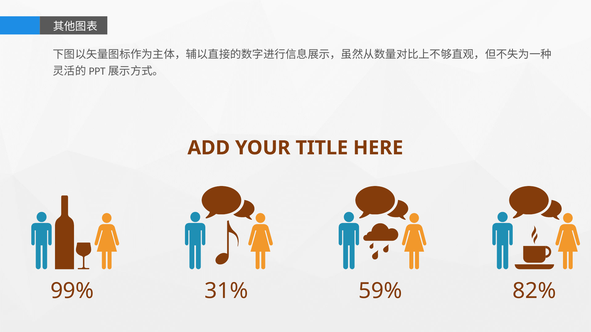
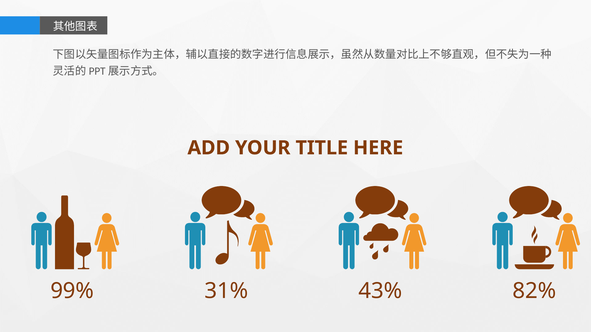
59%: 59% -> 43% (380, 291)
